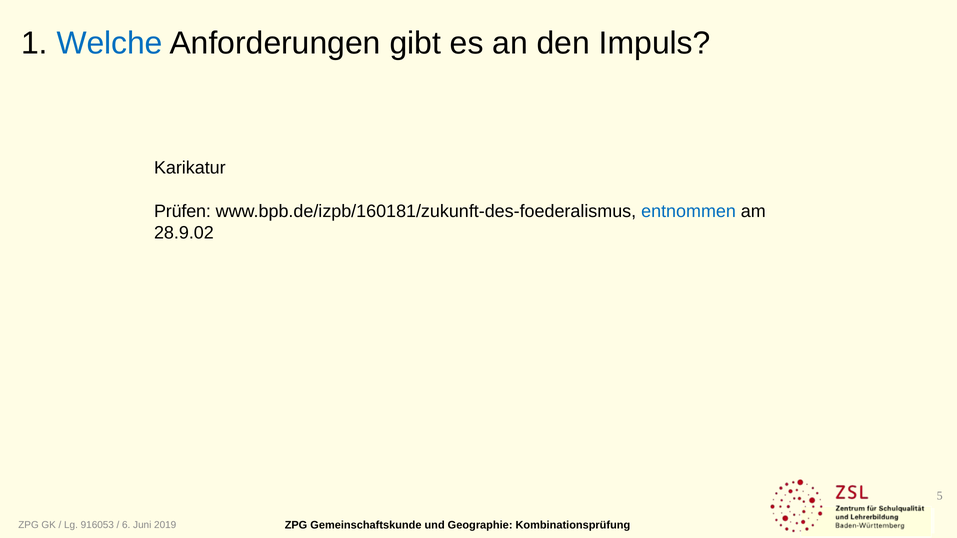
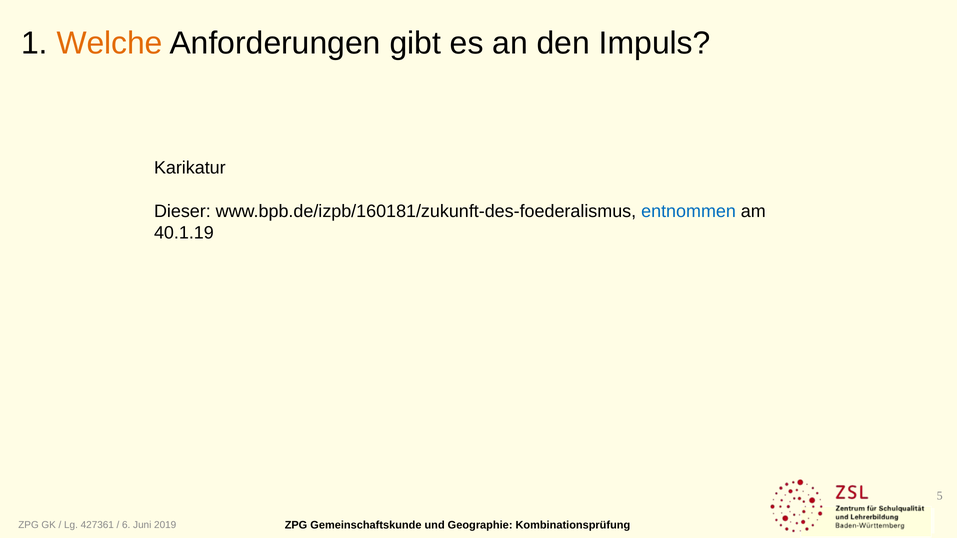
Welche colour: blue -> orange (110, 43)
Prüfen: Prüfen -> Dieser (182, 211)
28.9.02: 28.9.02 -> 40.1.19 (184, 233)
916053: 916053 -> 427361 (97, 525)
